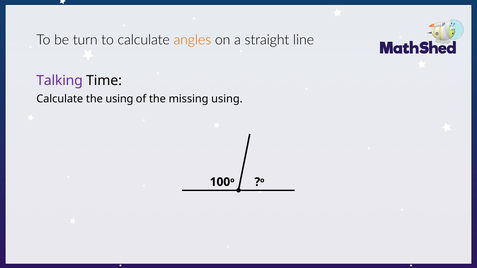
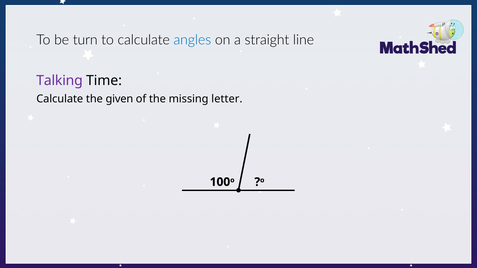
angles colour: orange -> blue (192, 40)
the using: using -> given (119, 99)
missing using: using -> letter (227, 99)
